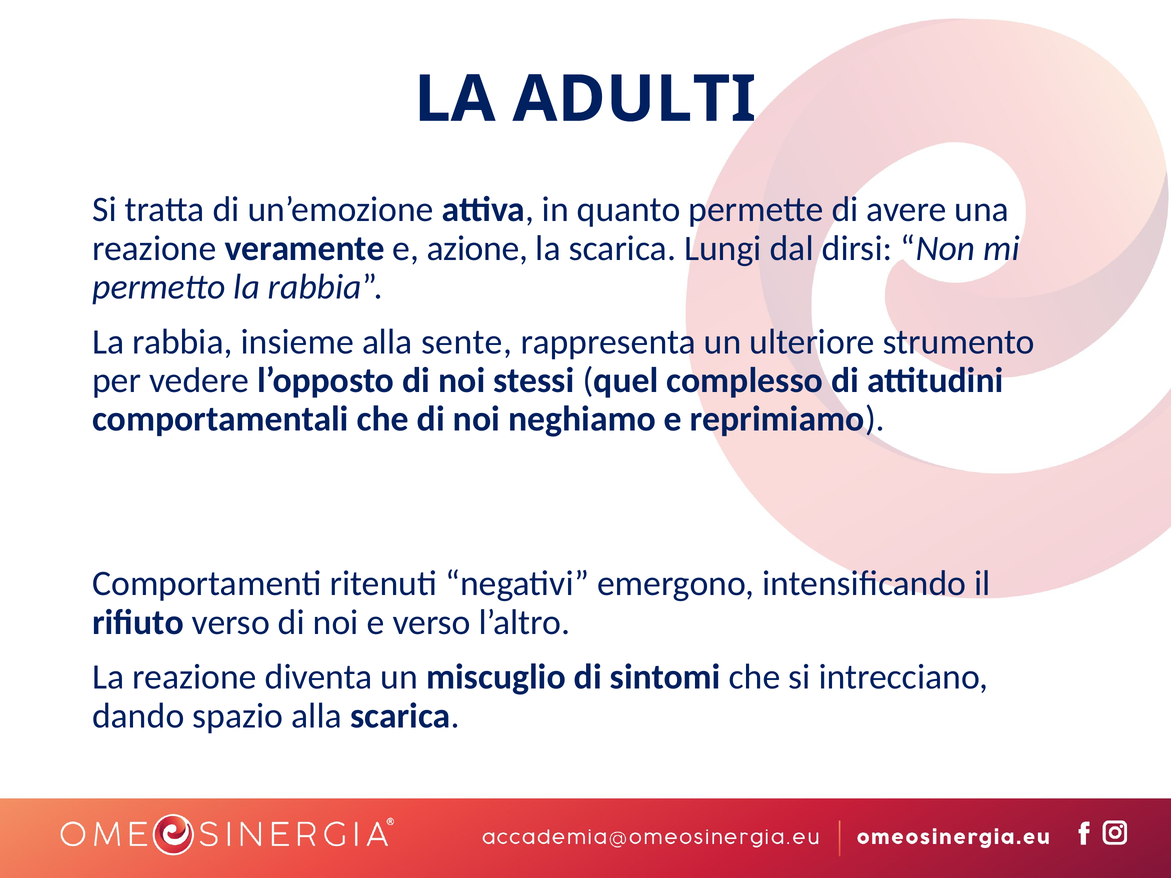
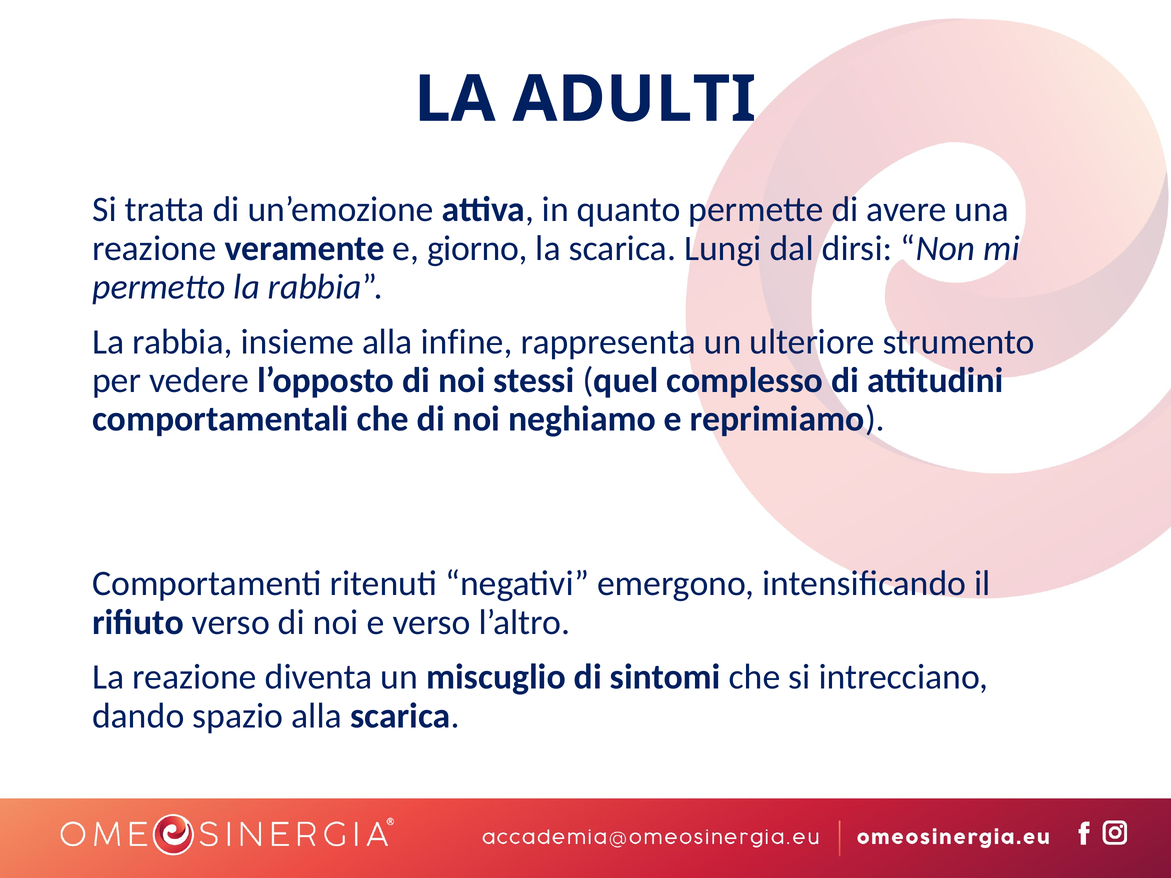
azione: azione -> giorno (477, 248)
sente: sente -> infine (467, 342)
